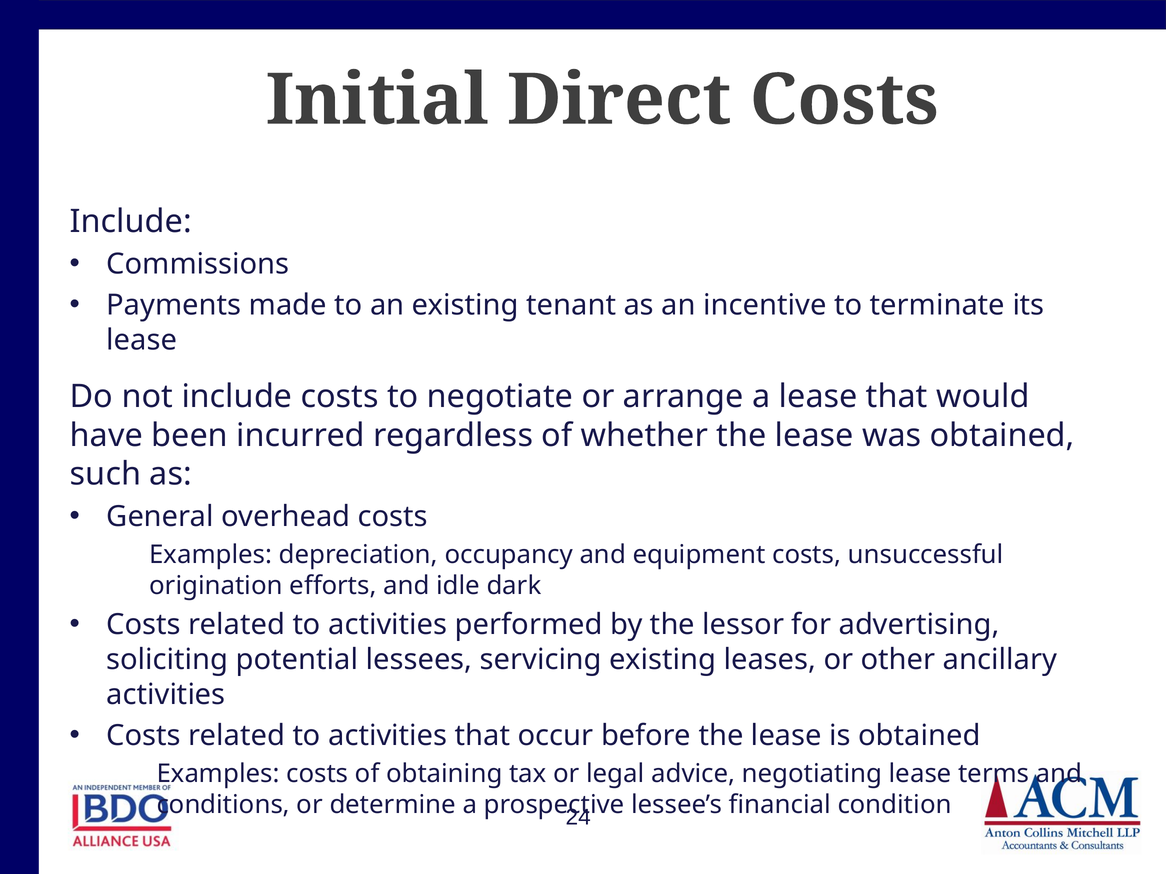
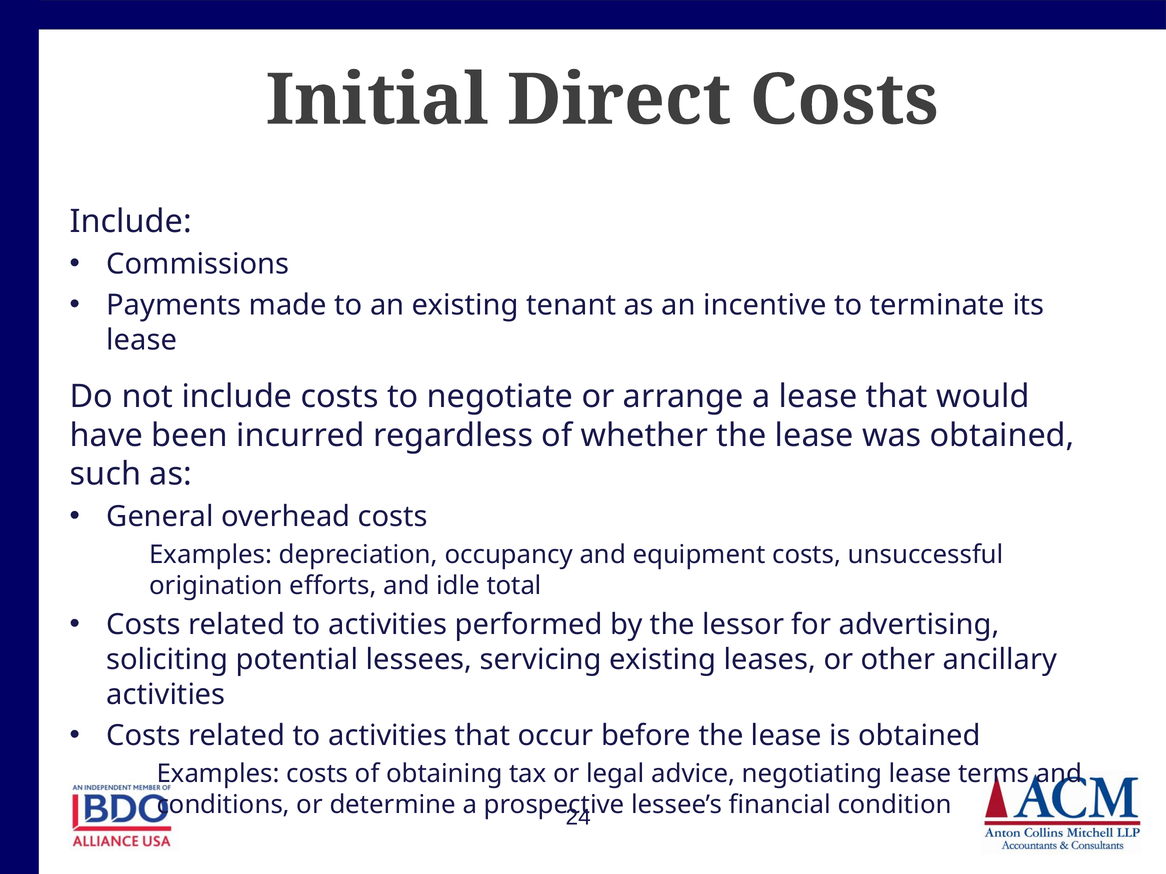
dark: dark -> total (514, 586)
